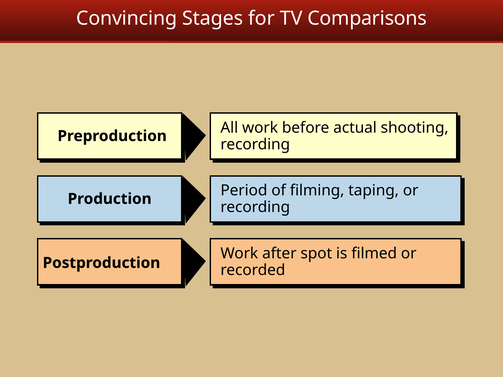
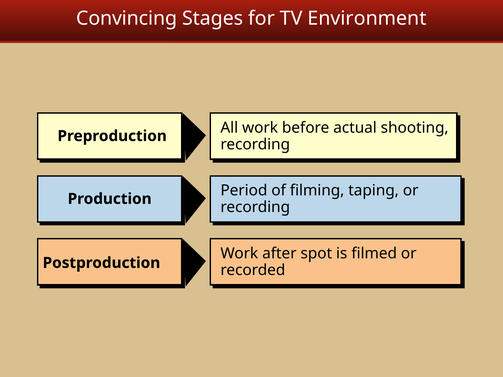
Comparisons: Comparisons -> Environment (367, 18)
